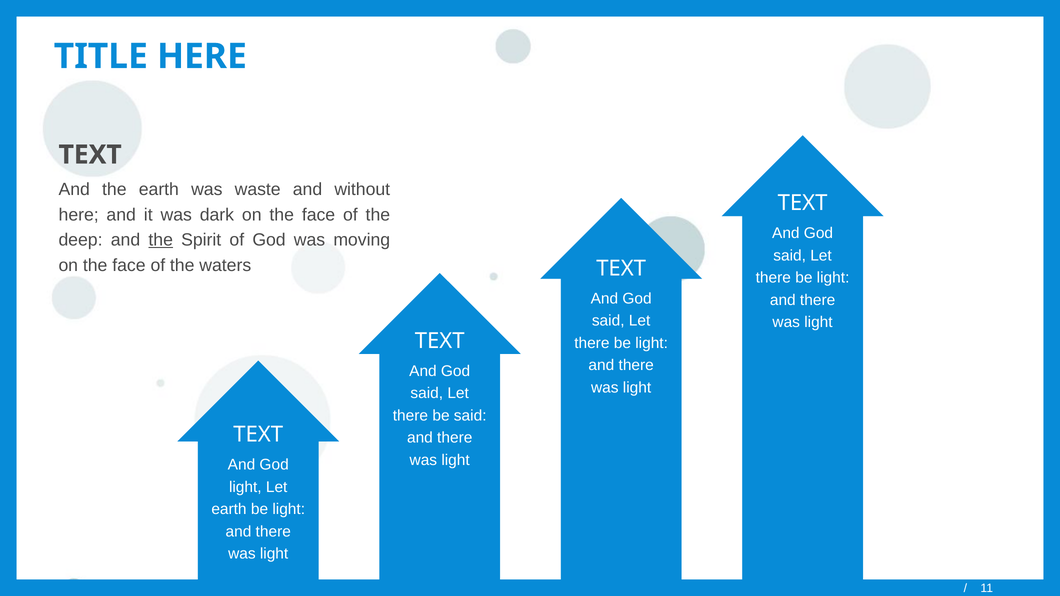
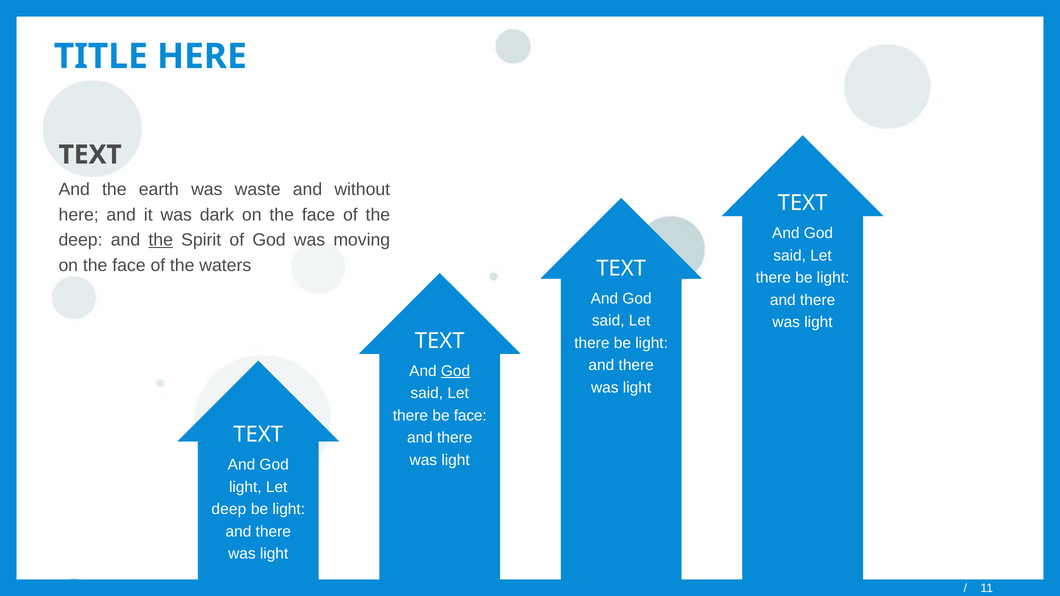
God underline: none -> present (456, 371)
be said: said -> face (470, 416)
earth: earth -> deep (229, 510)
